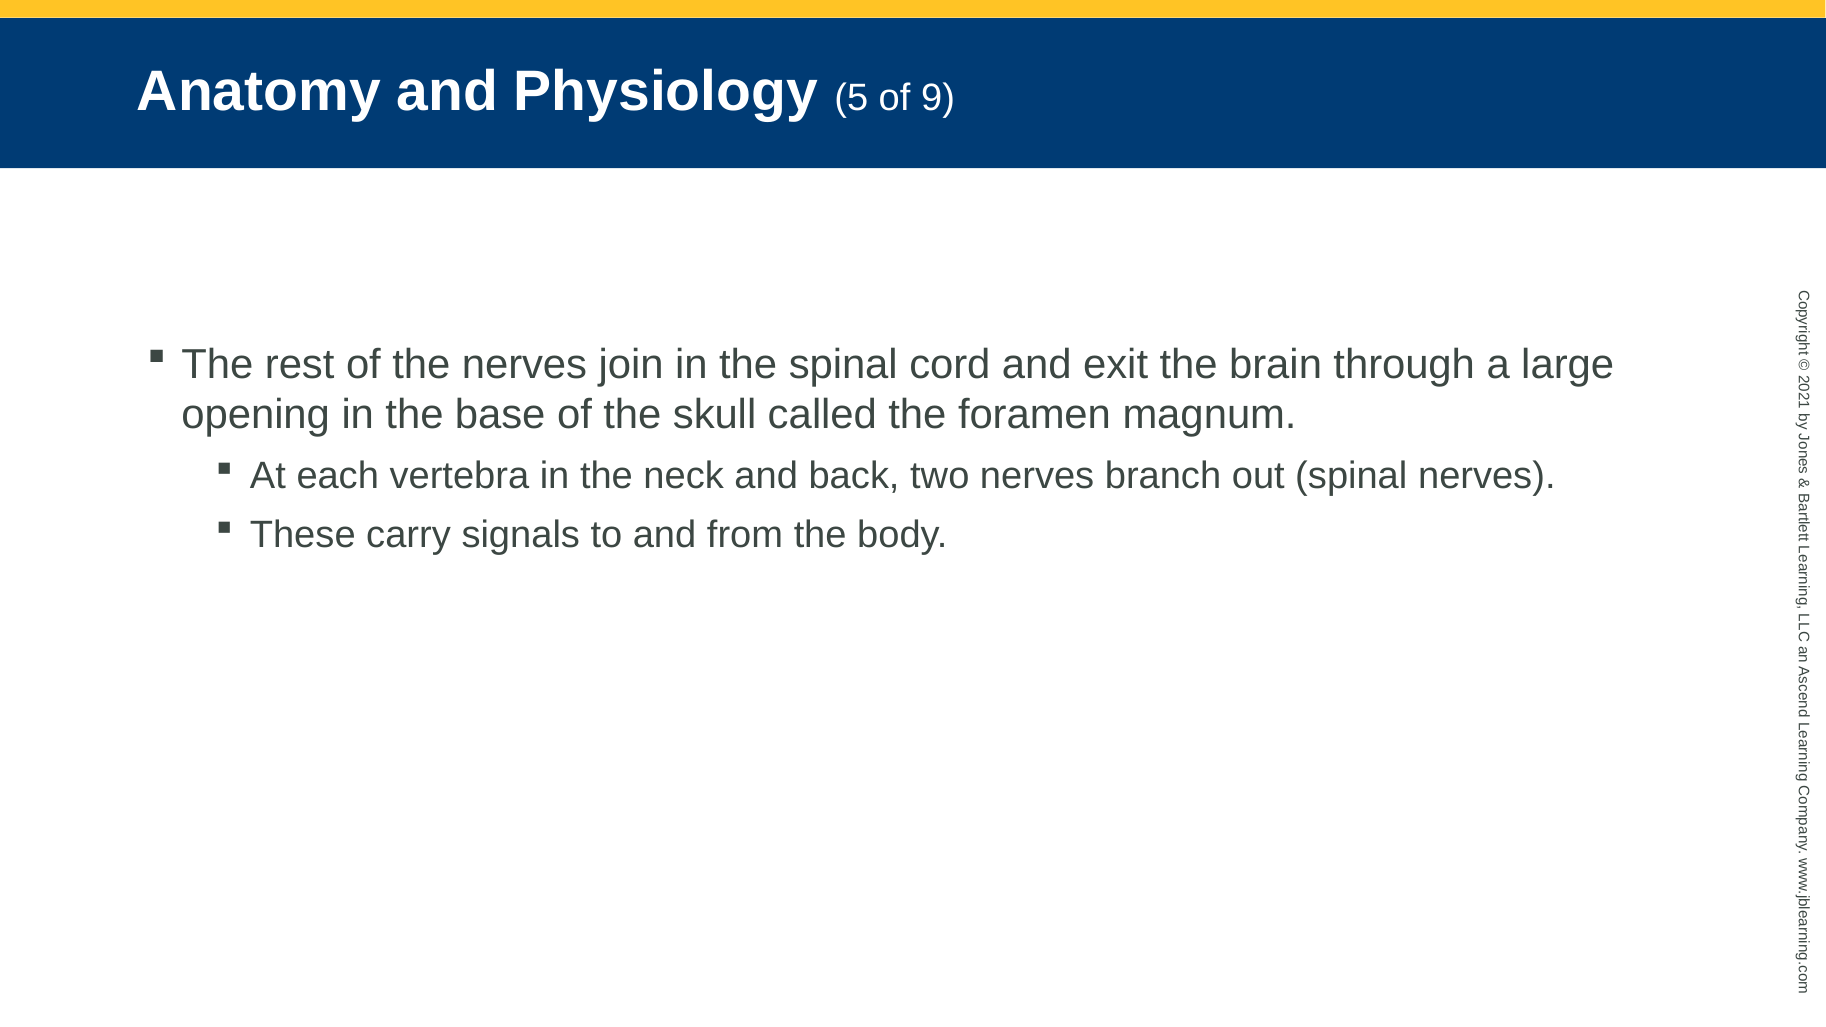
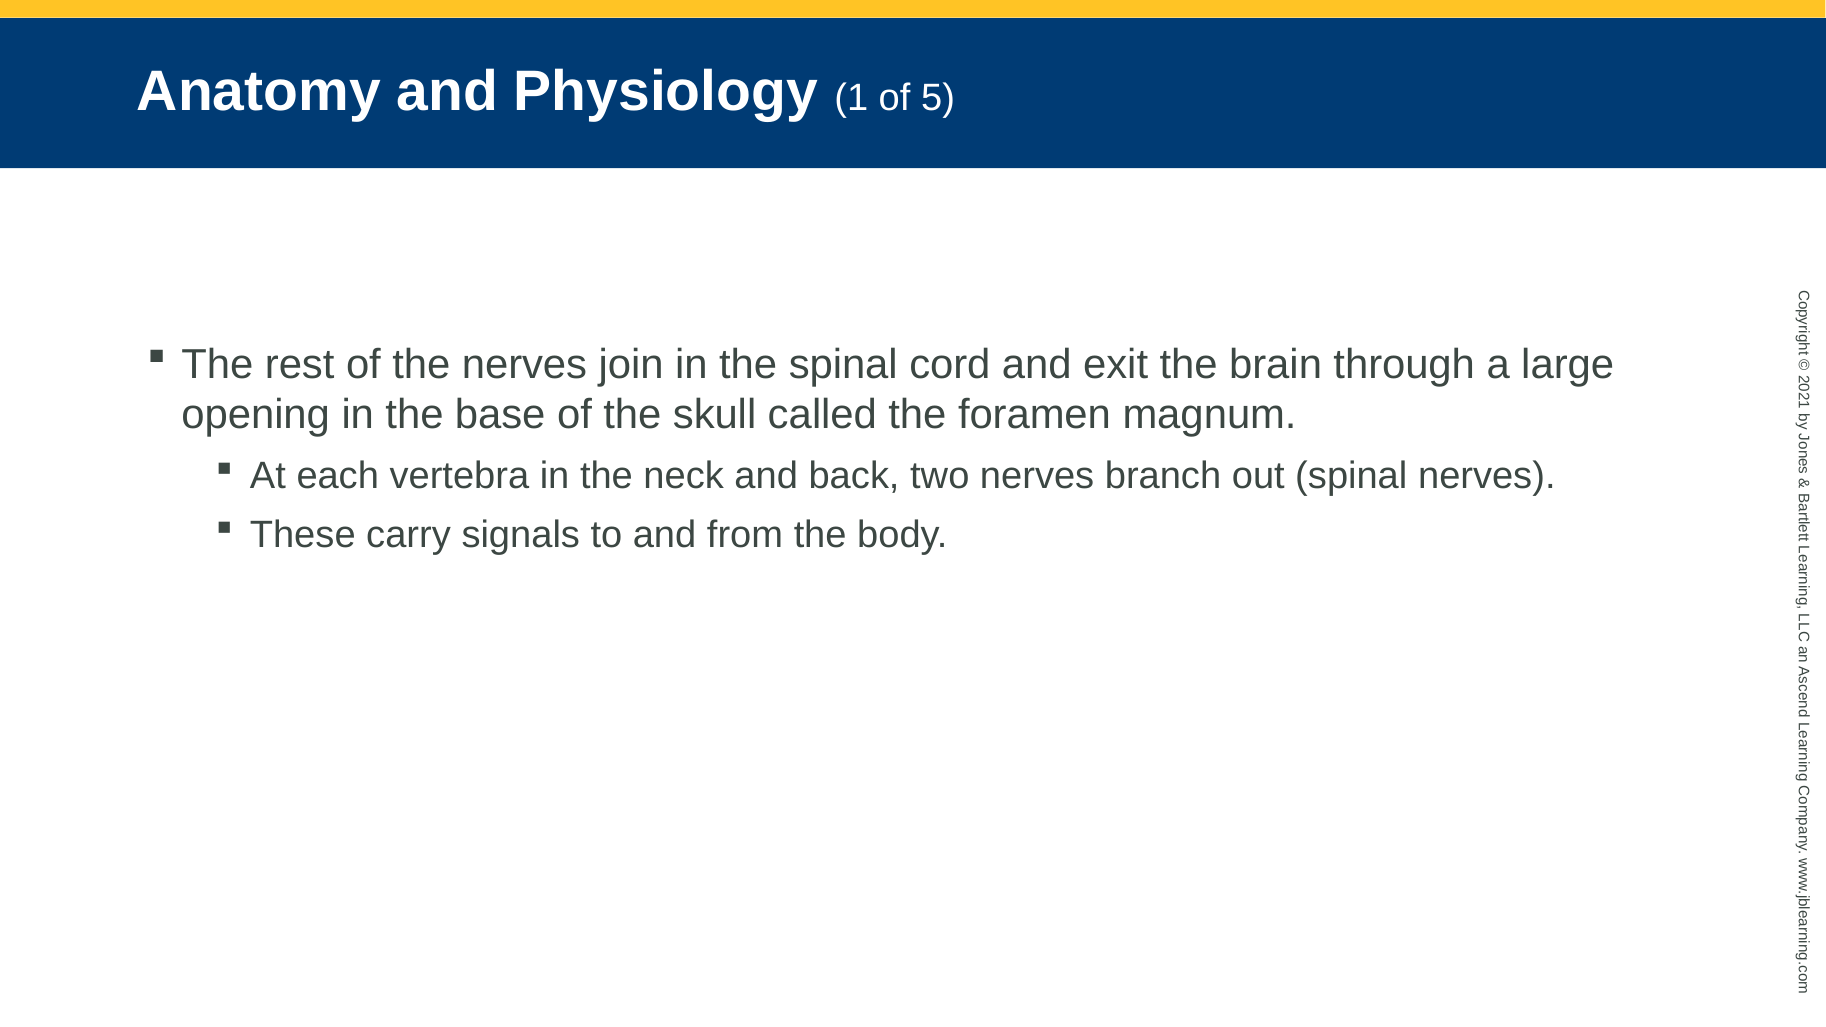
Physiology 5: 5 -> 1 (851, 98)
9: 9 -> 5 (938, 98)
